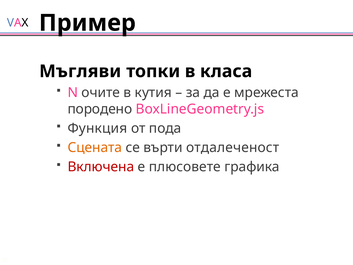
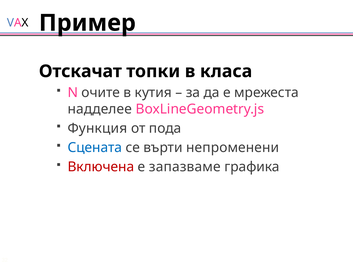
Мъгляви: Мъгляви -> Отскачат (80, 71)
породено: породено -> надделее (100, 109)
Сцената colour: orange -> blue (95, 148)
отдалеченост: отдалеченост -> непроменени (233, 148)
плюсовете: плюсовете -> запазваме (185, 167)
